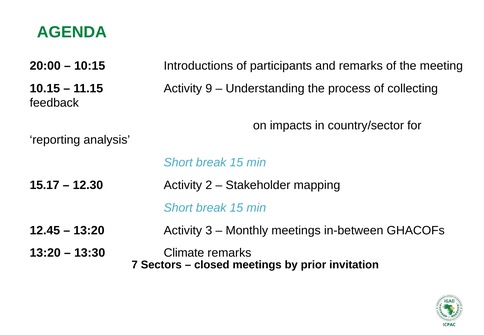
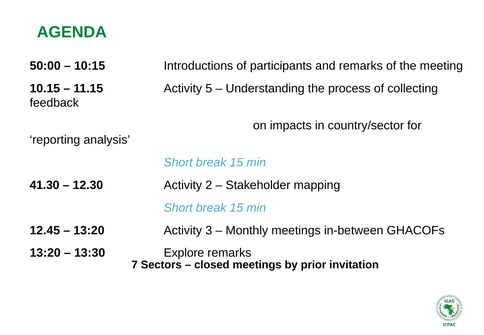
20:00: 20:00 -> 50:00 (45, 66)
9: 9 -> 5 (209, 88)
15.17: 15.17 -> 41.30 (45, 185)
Climate: Climate -> Explore (184, 253)
